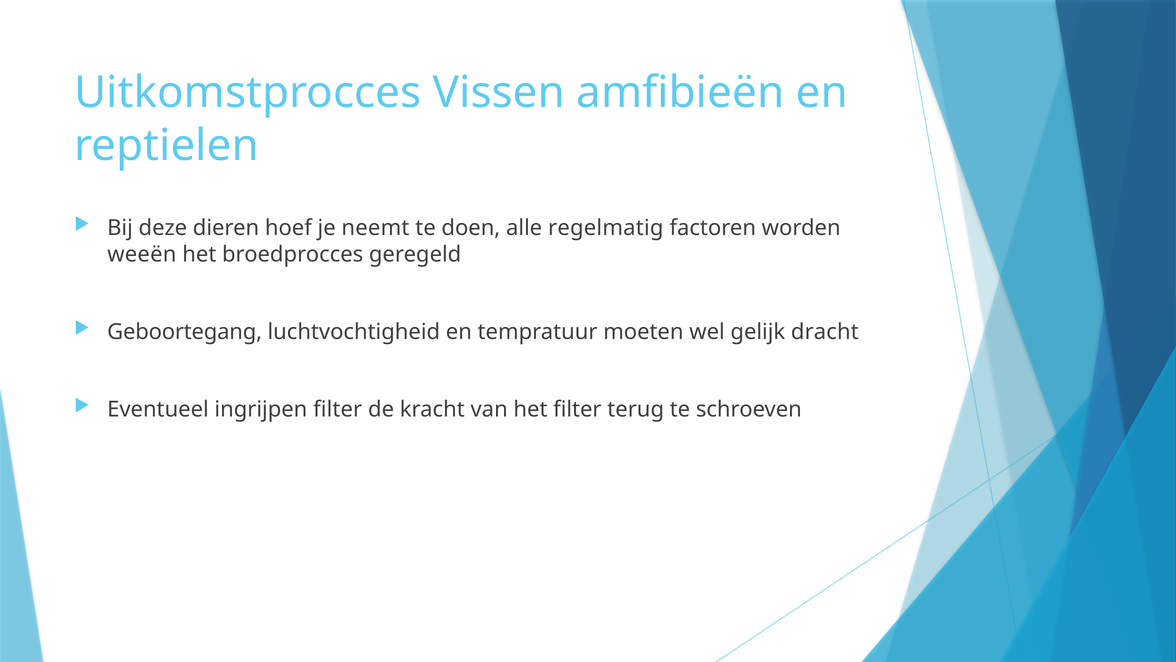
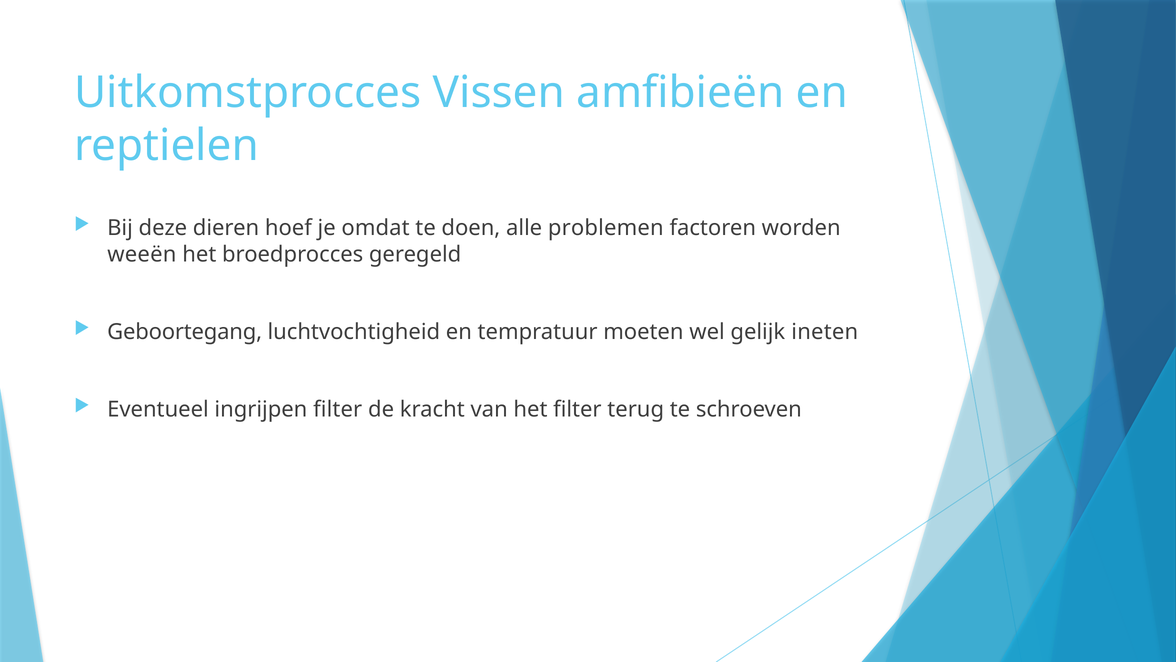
neemt: neemt -> omdat (376, 228)
regelmatig: regelmatig -> problemen (606, 228)
dracht: dracht -> ineten (825, 331)
